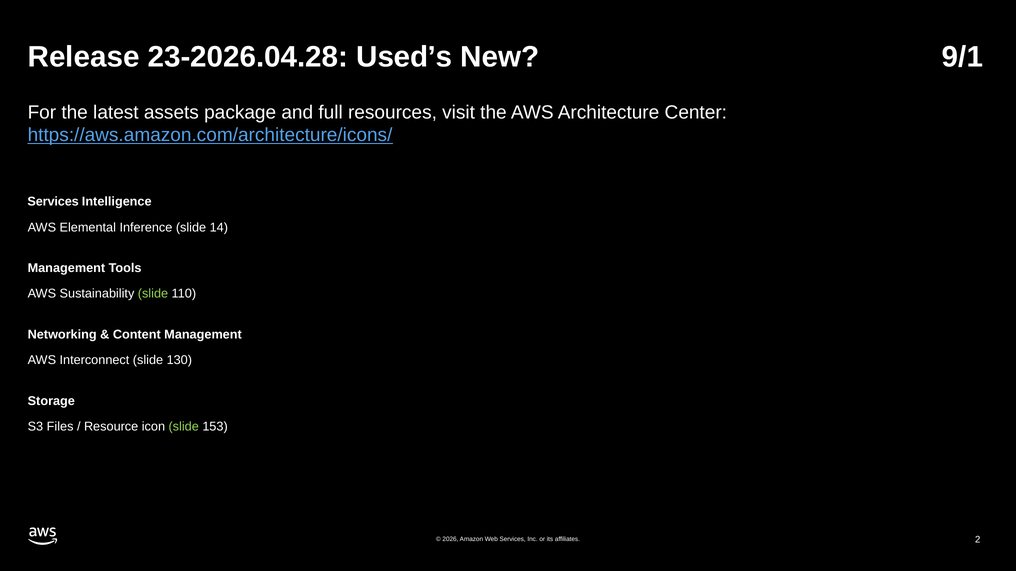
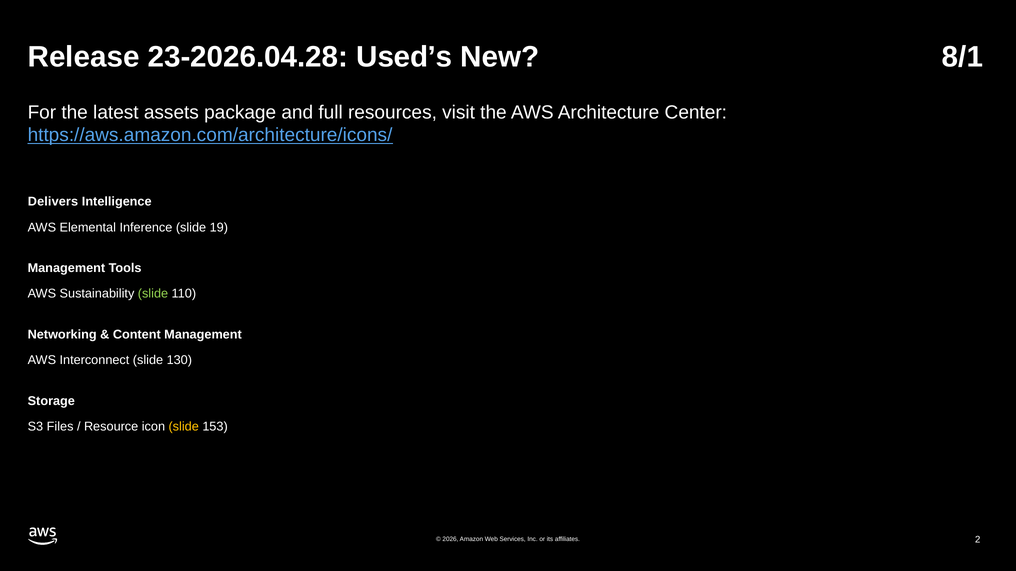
9/1: 9/1 -> 8/1 (963, 57)
Services: Services -> Delivers (53, 202)
14: 14 -> 19 (219, 228)
slide colour: light green -> yellow (184, 427)
